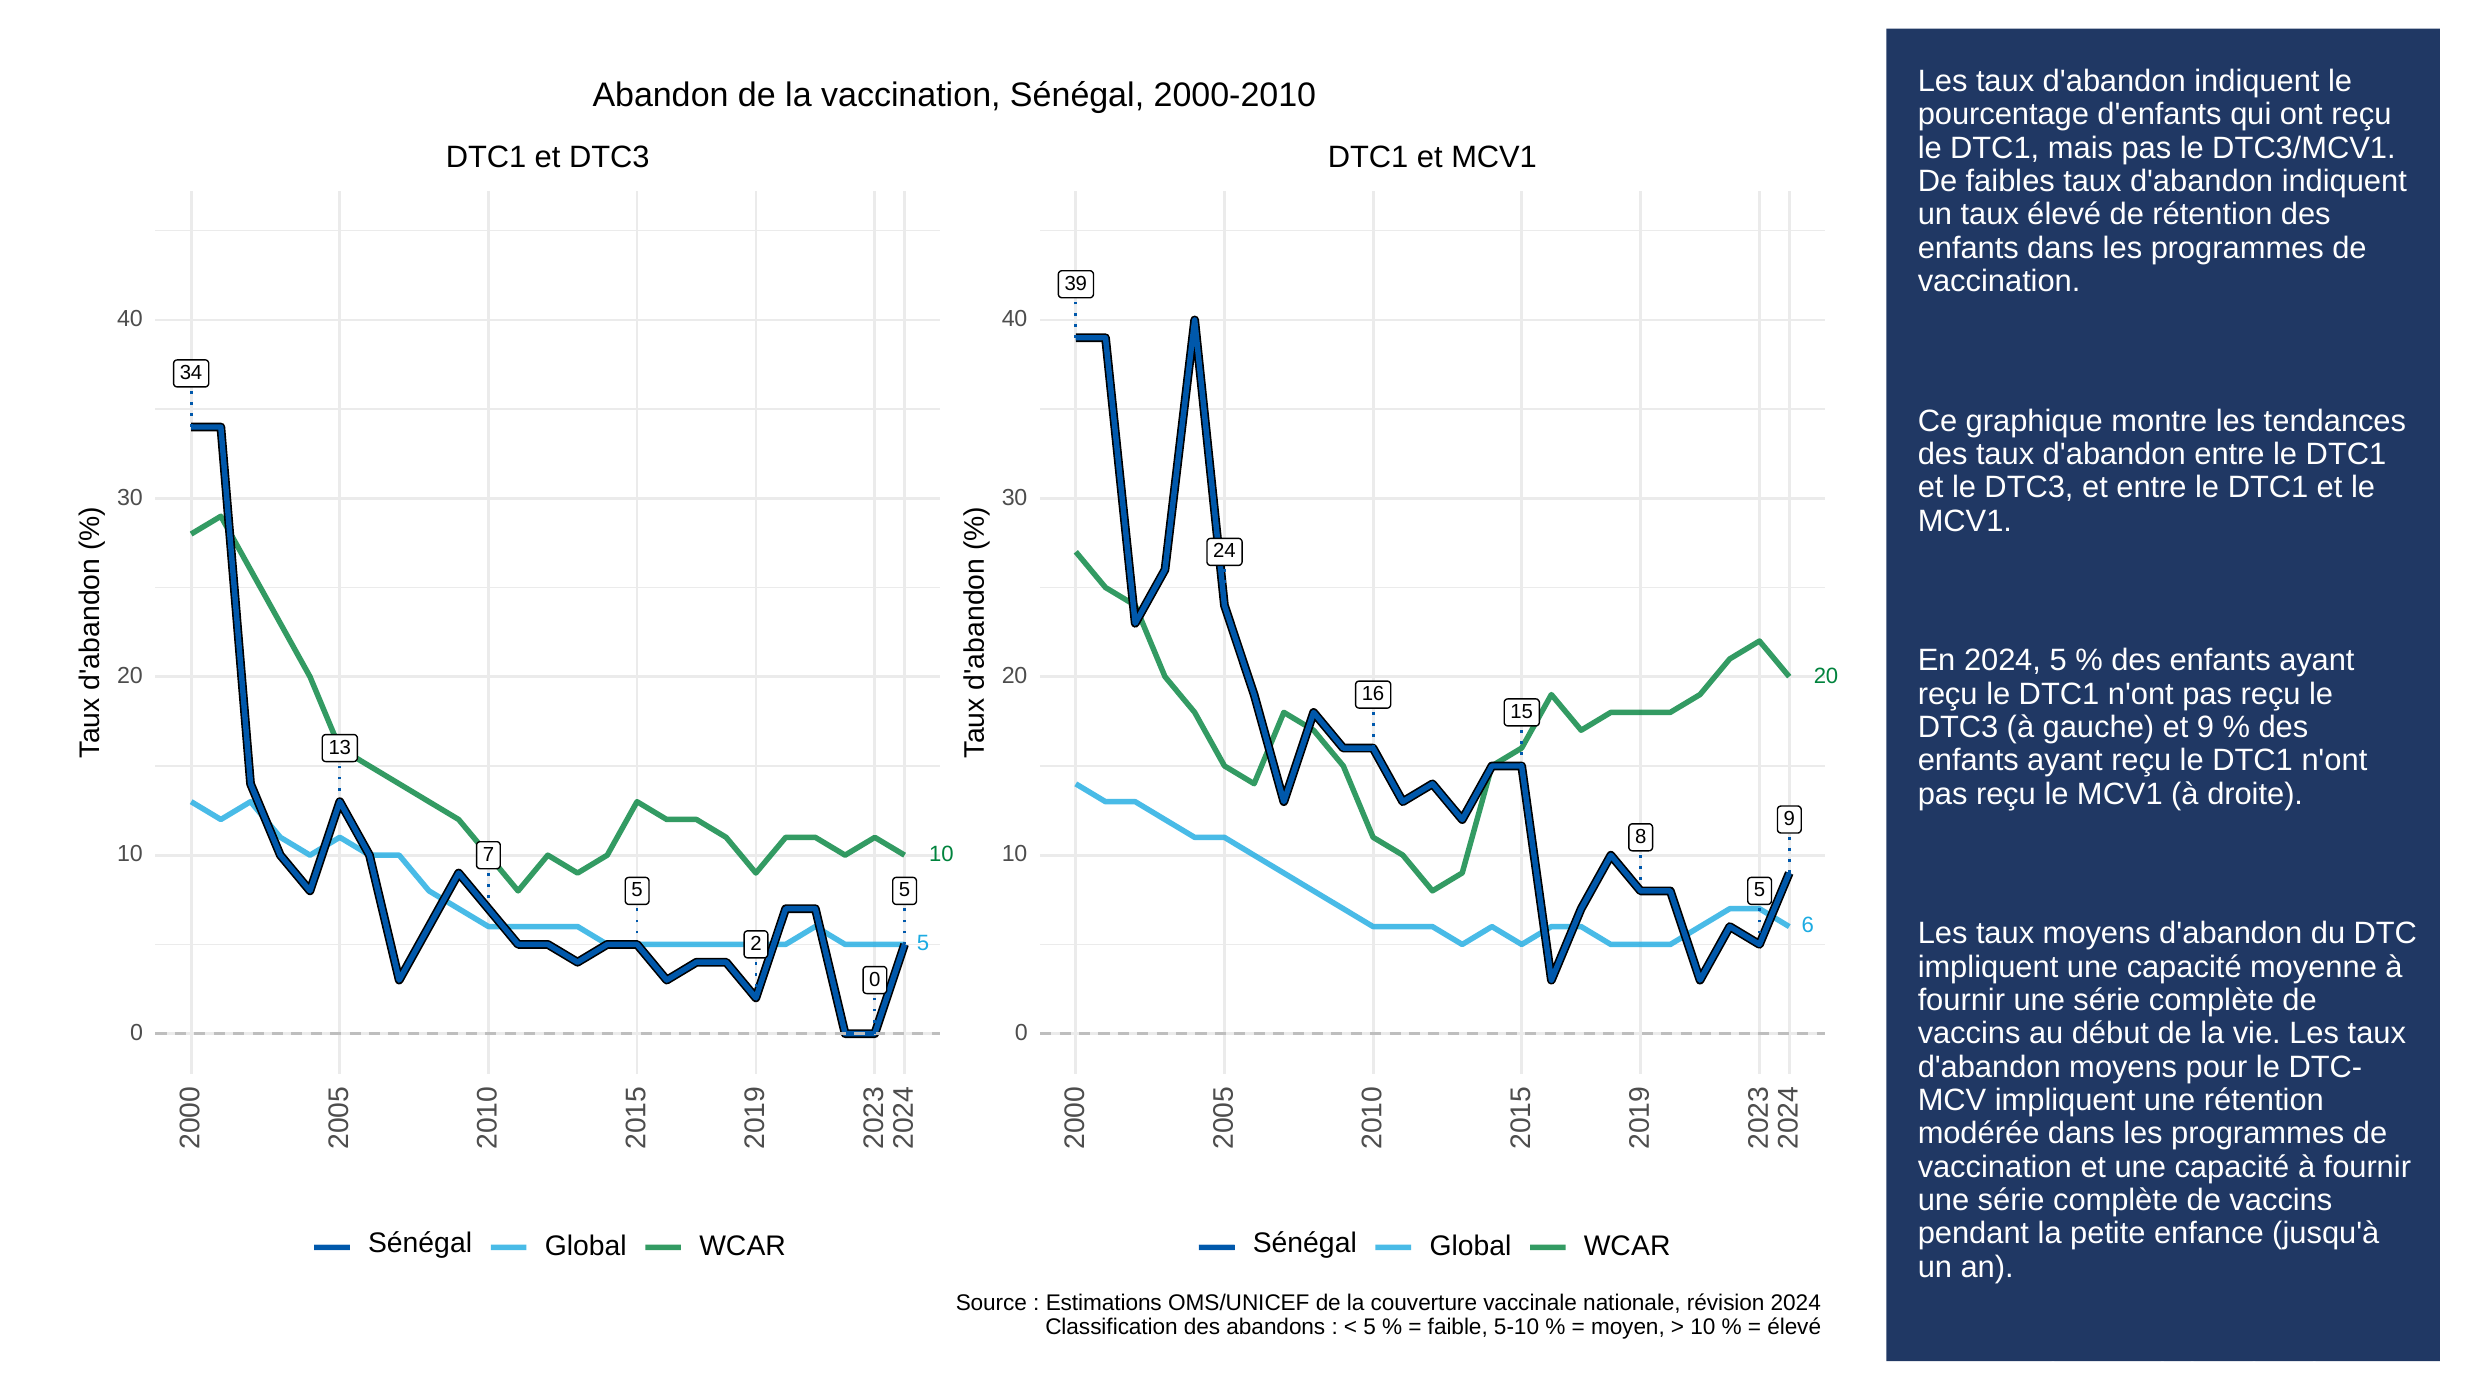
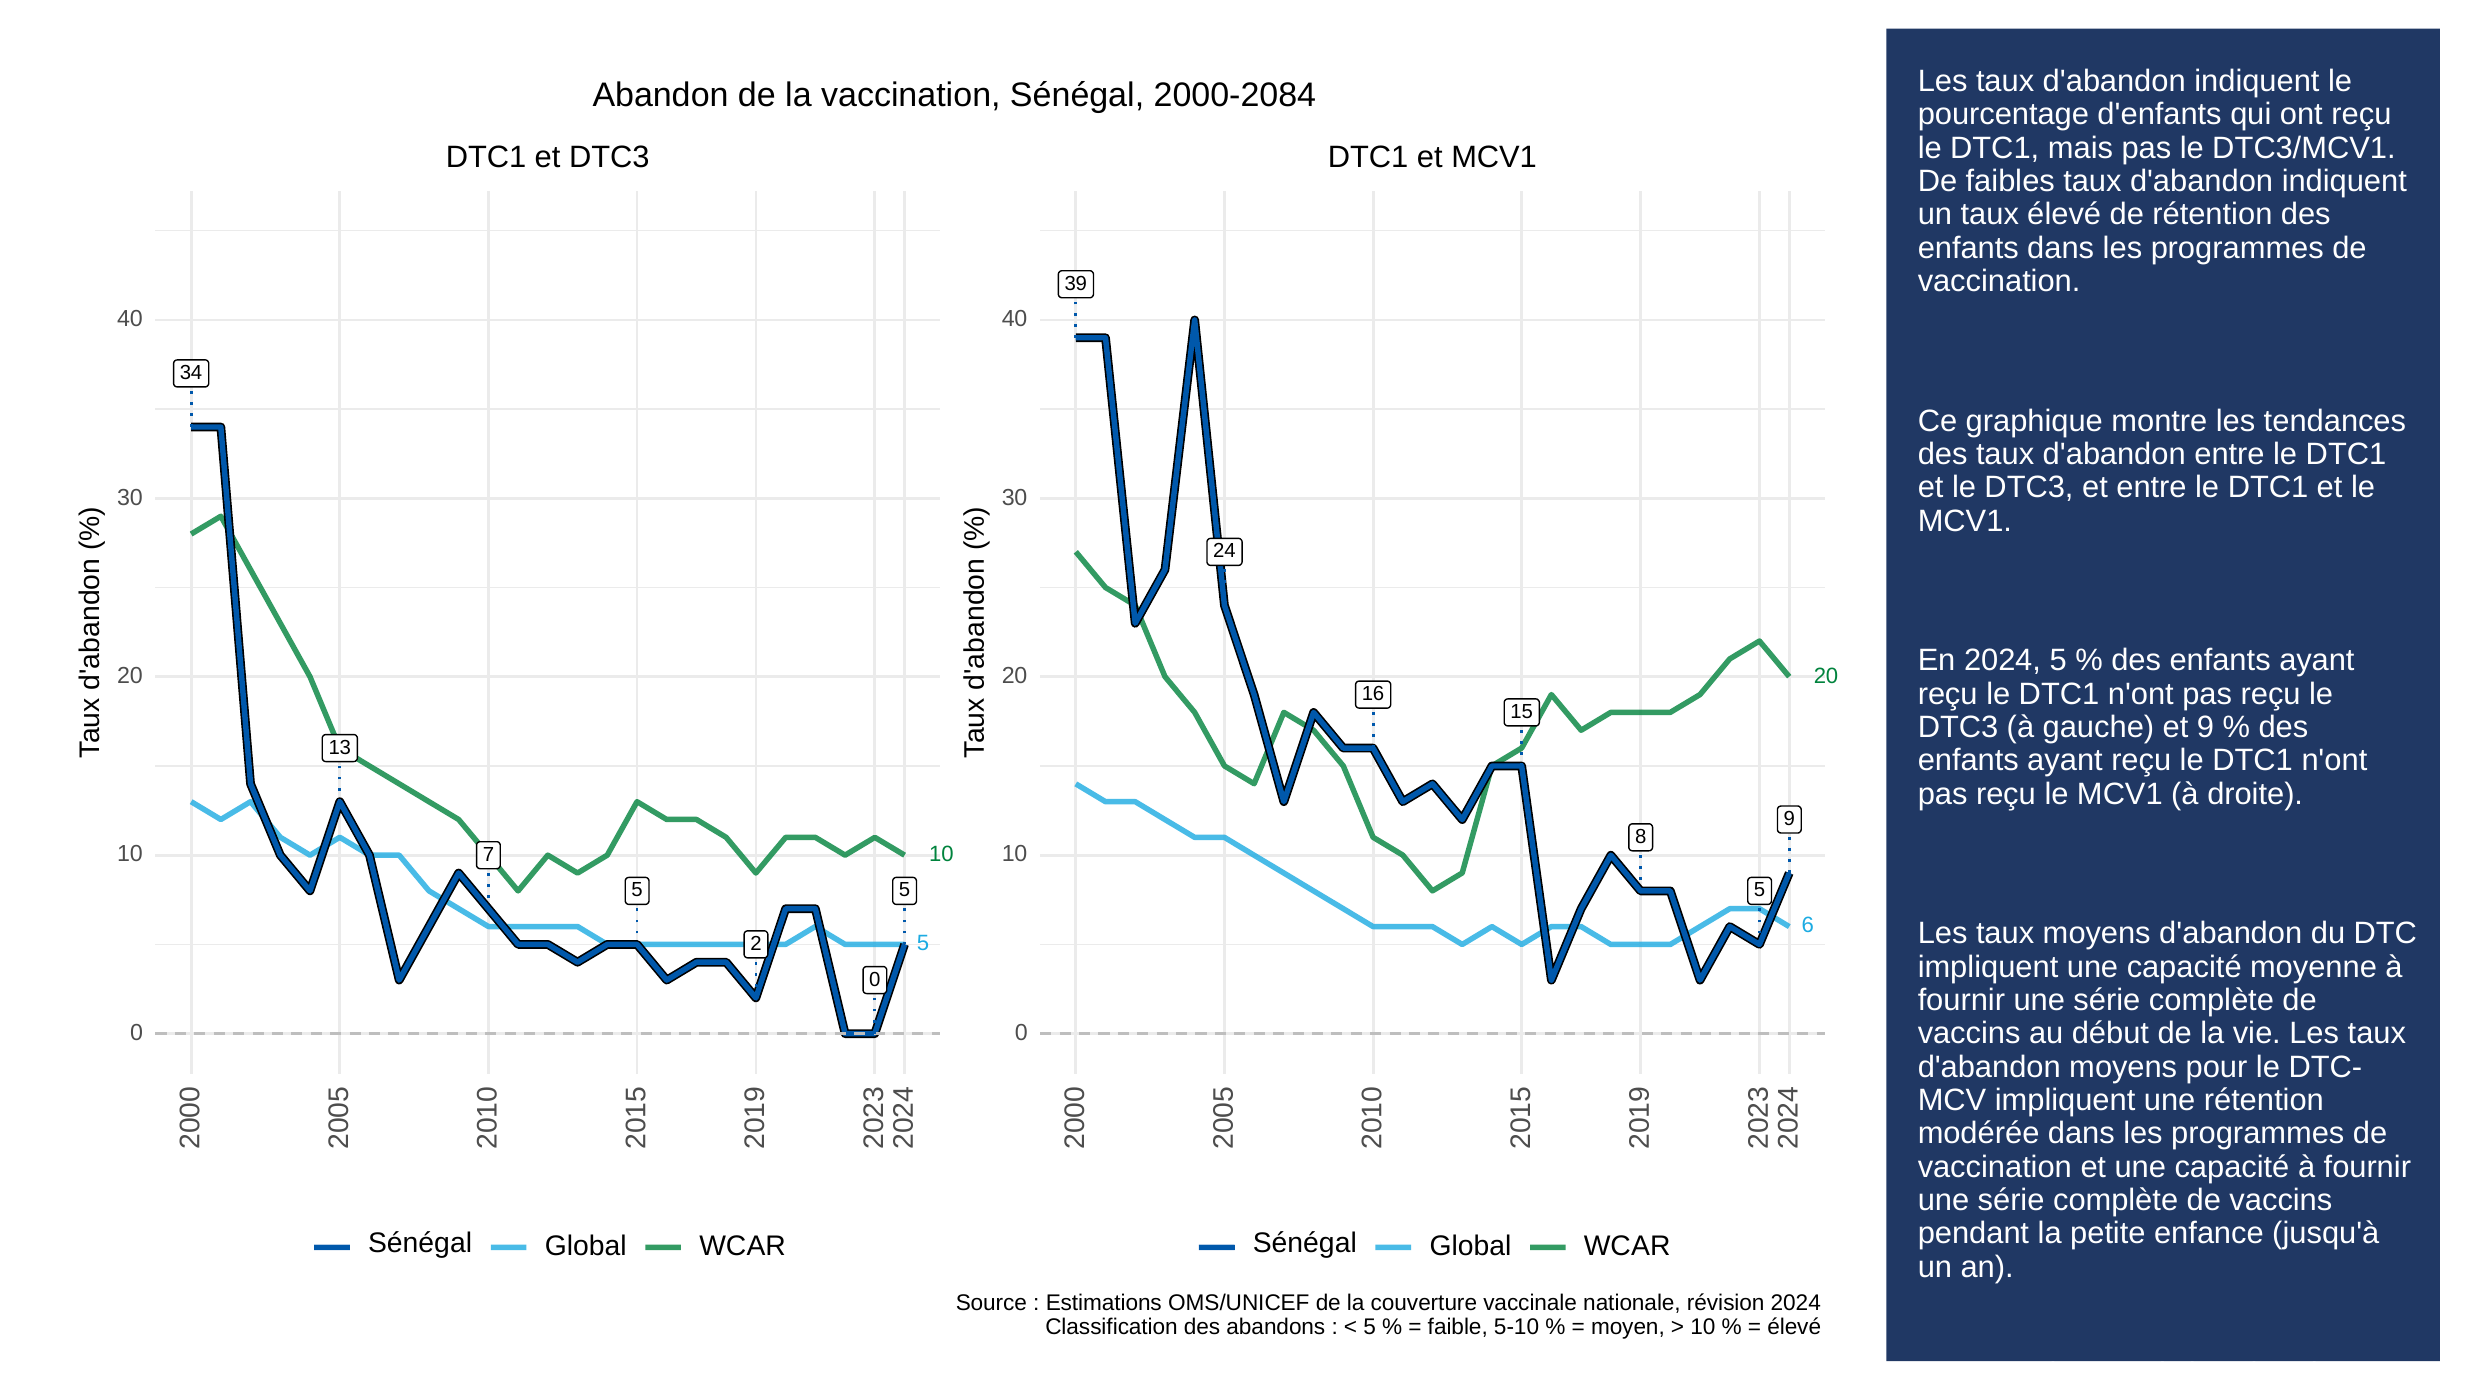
2000-2010: 2000-2010 -> 2000-2084 (1235, 96)
